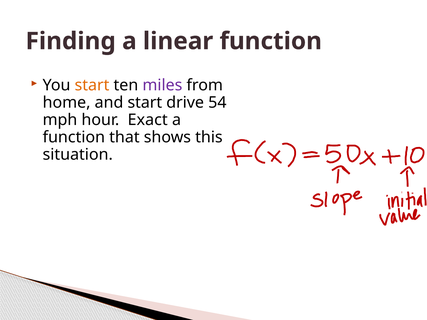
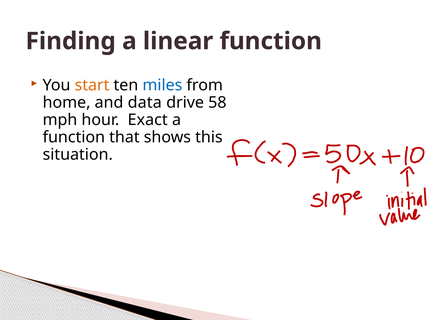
miles colour: purple -> blue (162, 85)
and start: start -> data (145, 103)
54: 54 -> 58 (217, 103)
